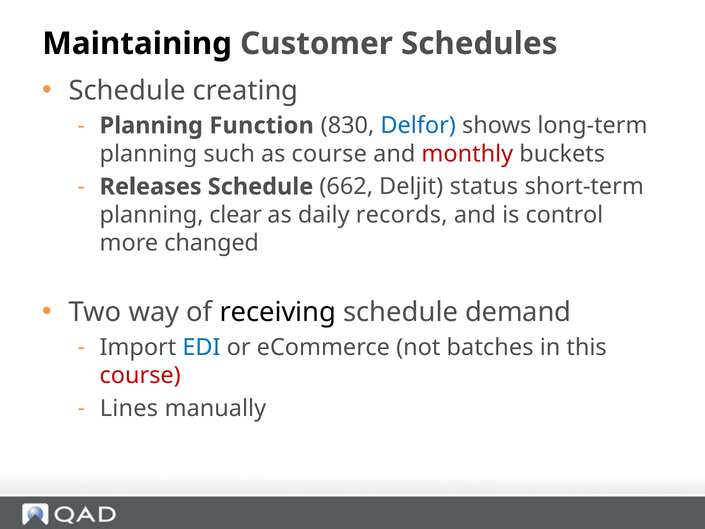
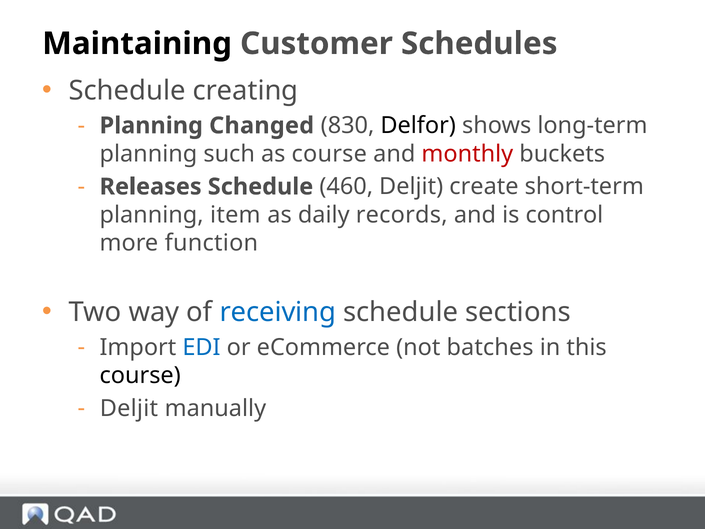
Function: Function -> Changed (262, 126)
Delfor colour: blue -> black (418, 126)
662: 662 -> 460 (346, 187)
status: status -> create (484, 187)
clear: clear -> item (235, 215)
changed: changed -> function (211, 243)
receiving colour: black -> blue (278, 312)
demand: demand -> sections (518, 312)
course colour: red -> black (140, 375)
Lines: Lines -> Deljit (129, 408)
